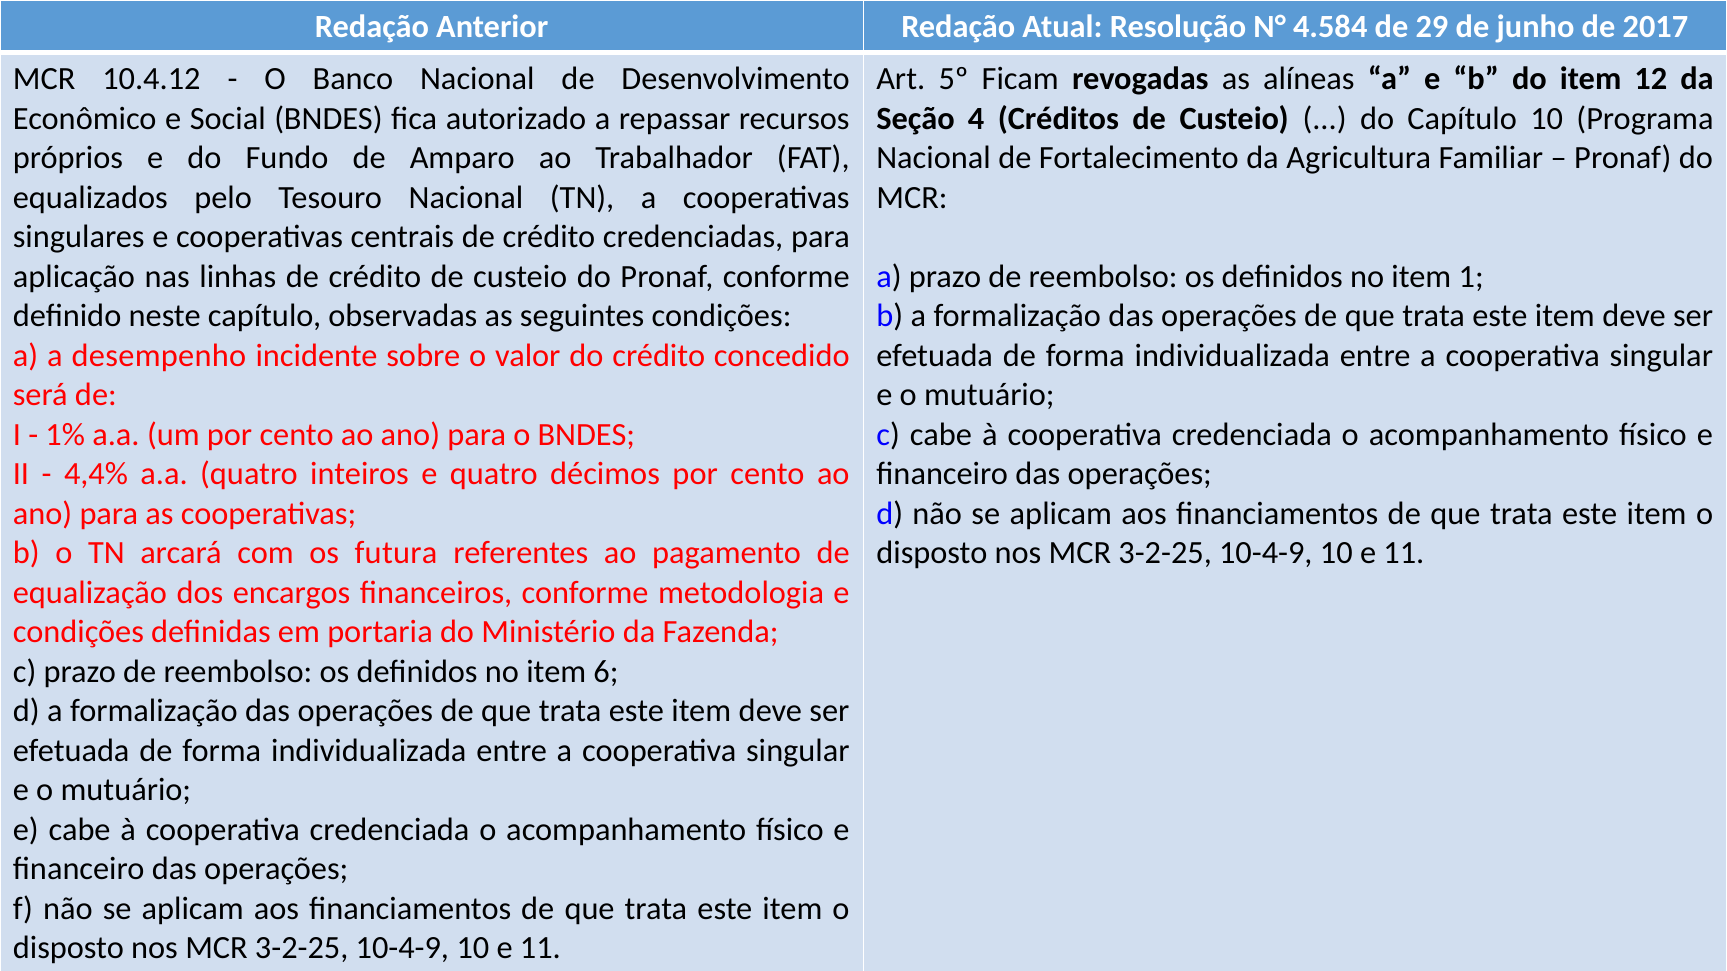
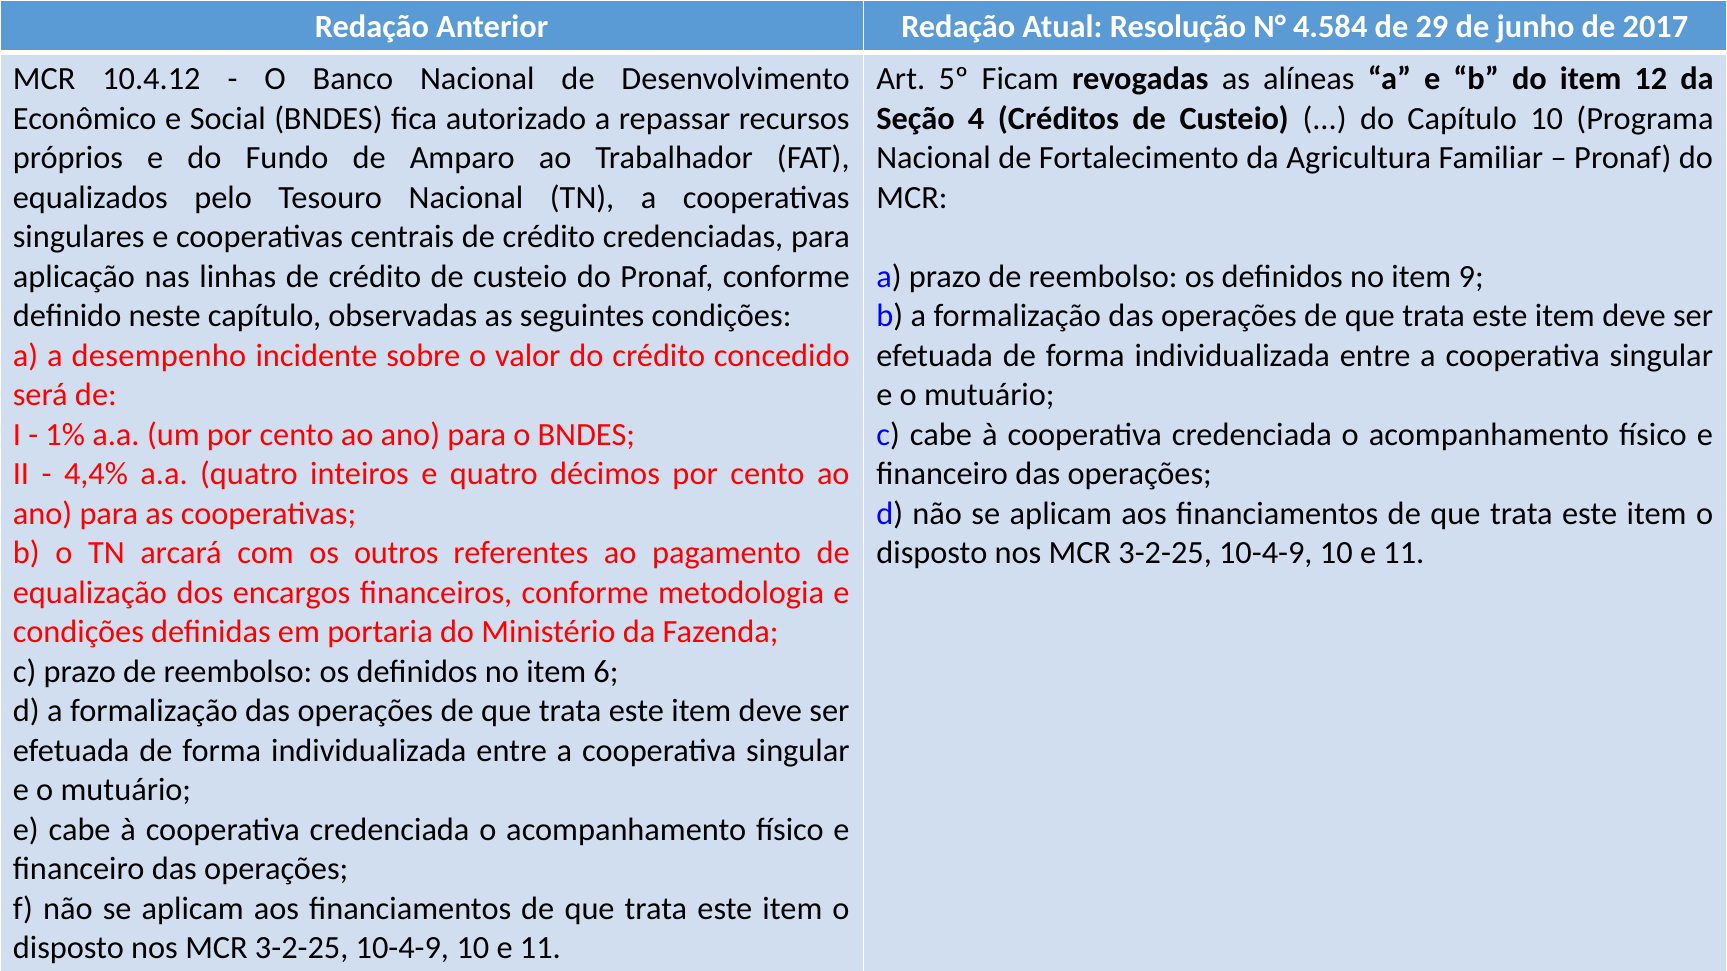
1: 1 -> 9 (1471, 277)
futura: futura -> outros (396, 553)
